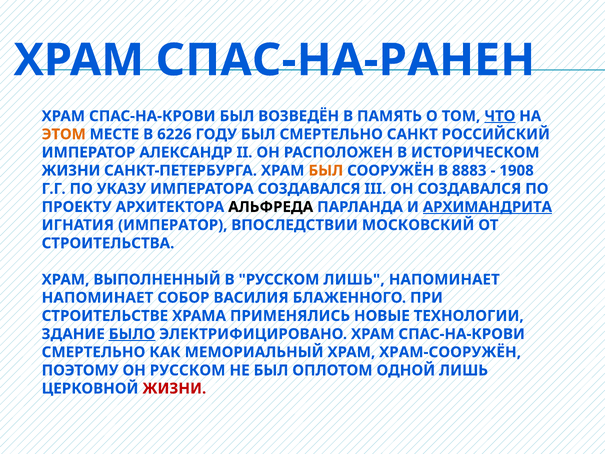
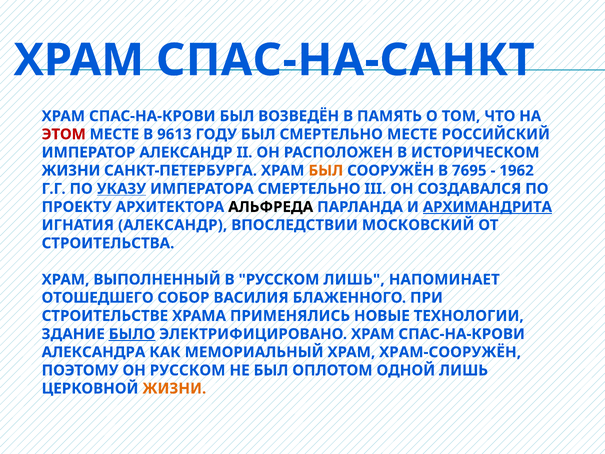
СПАС-НА-РАНЕН: СПАС-НА-РАНЕН -> СПАС-НА-САНКТ (345, 60)
ЧТО underline: present -> none (500, 116)
ЭТОМ colour: orange -> red (64, 134)
6226: 6226 -> 9613 (174, 134)
СМЕРТЕЛЬНО САНКТ: САНКТ -> МЕСТЕ (412, 134)
8883: 8883 -> 7695 (469, 171)
1908: 1908 -> 1962 (517, 171)
УКАЗУ underline: none -> present (121, 189)
ИМПЕРАТОРА СОЗДАВАЛСЯ: СОЗДАВАЛСЯ -> СМЕРТЕЛЬНО (309, 189)
ИГНАТИЯ ИМПЕРАТОР: ИМПЕРАТОР -> АЛЕКСАНДР (173, 225)
НАПОМИНАЕТ: НАПОМИНАЕТ -> ОТОШЕДШЕГО (98, 298)
СМЕРТЕЛЬНО: СМЕРТЕЛЬНО -> АЛЕКСАНДРА (94, 352)
ЖИЗНИ colour: red -> orange (174, 388)
